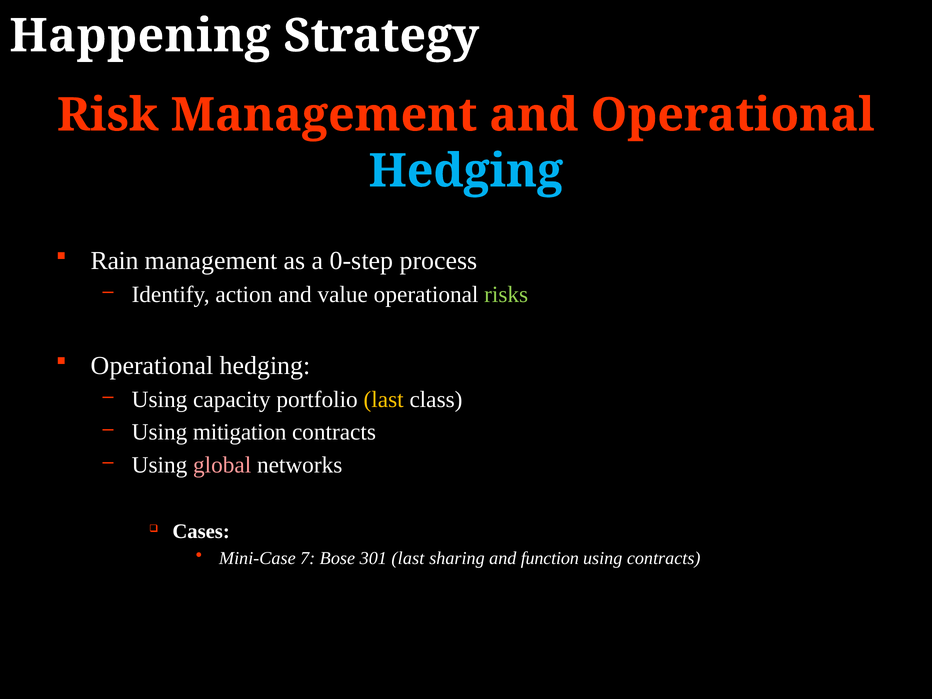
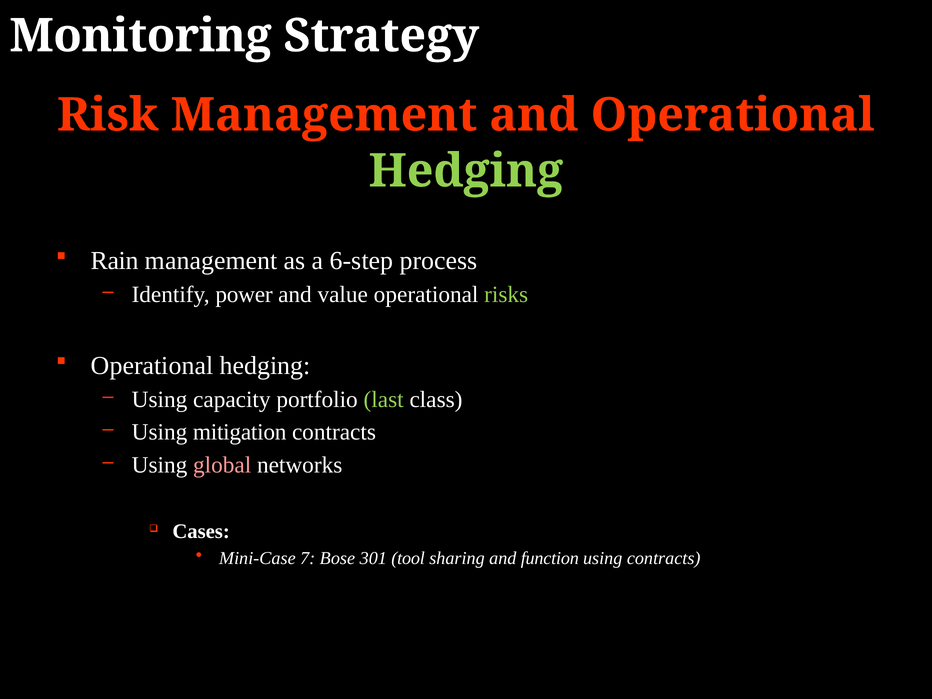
Happening: Happening -> Monitoring (141, 36)
Hedging colour: light blue -> light green (466, 171)
0-step: 0-step -> 6-step (362, 261)
action: action -> power (244, 295)
last colour: yellow -> light green (384, 400)
301 last: last -> tool (408, 558)
